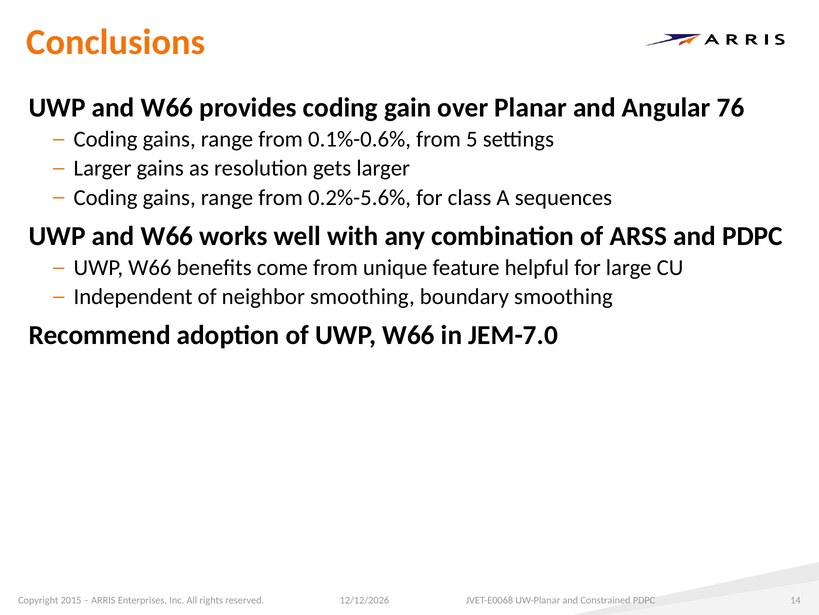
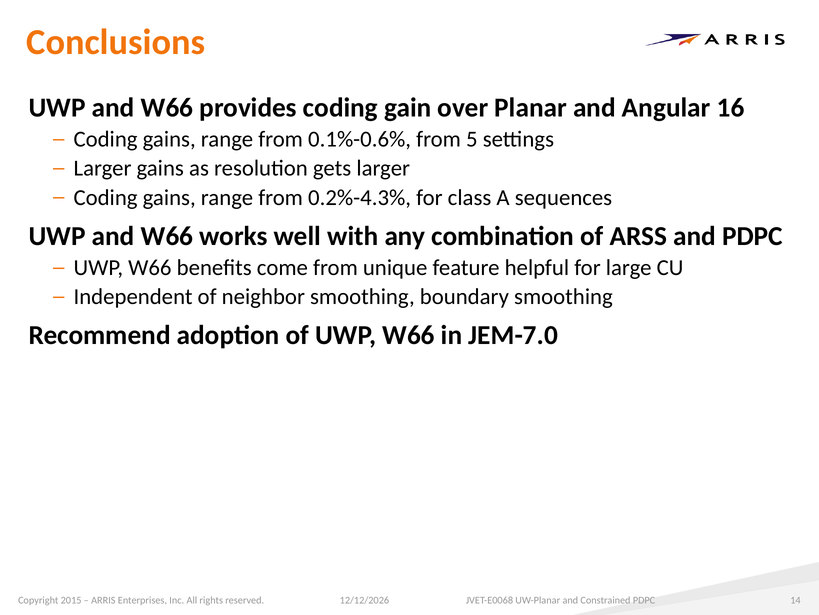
76: 76 -> 16 (731, 107)
0.2%-5.6%: 0.2%-5.6% -> 0.2%-4.3% (360, 197)
